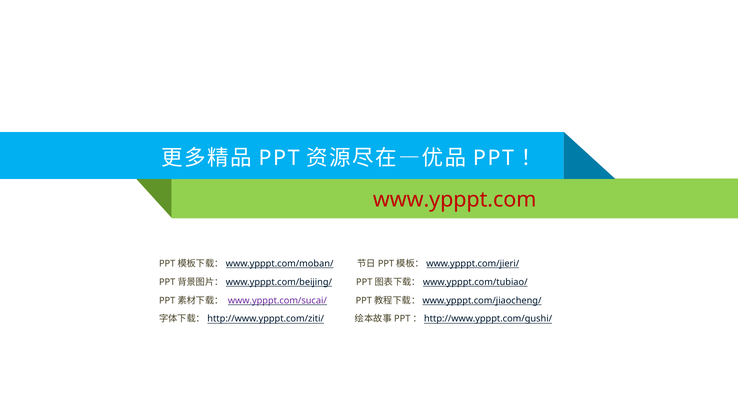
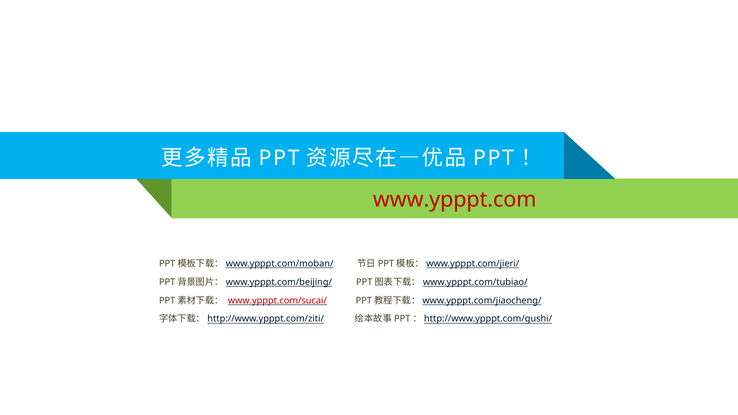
www.ypppt.com/sucai/ colour: purple -> red (277, 301)
